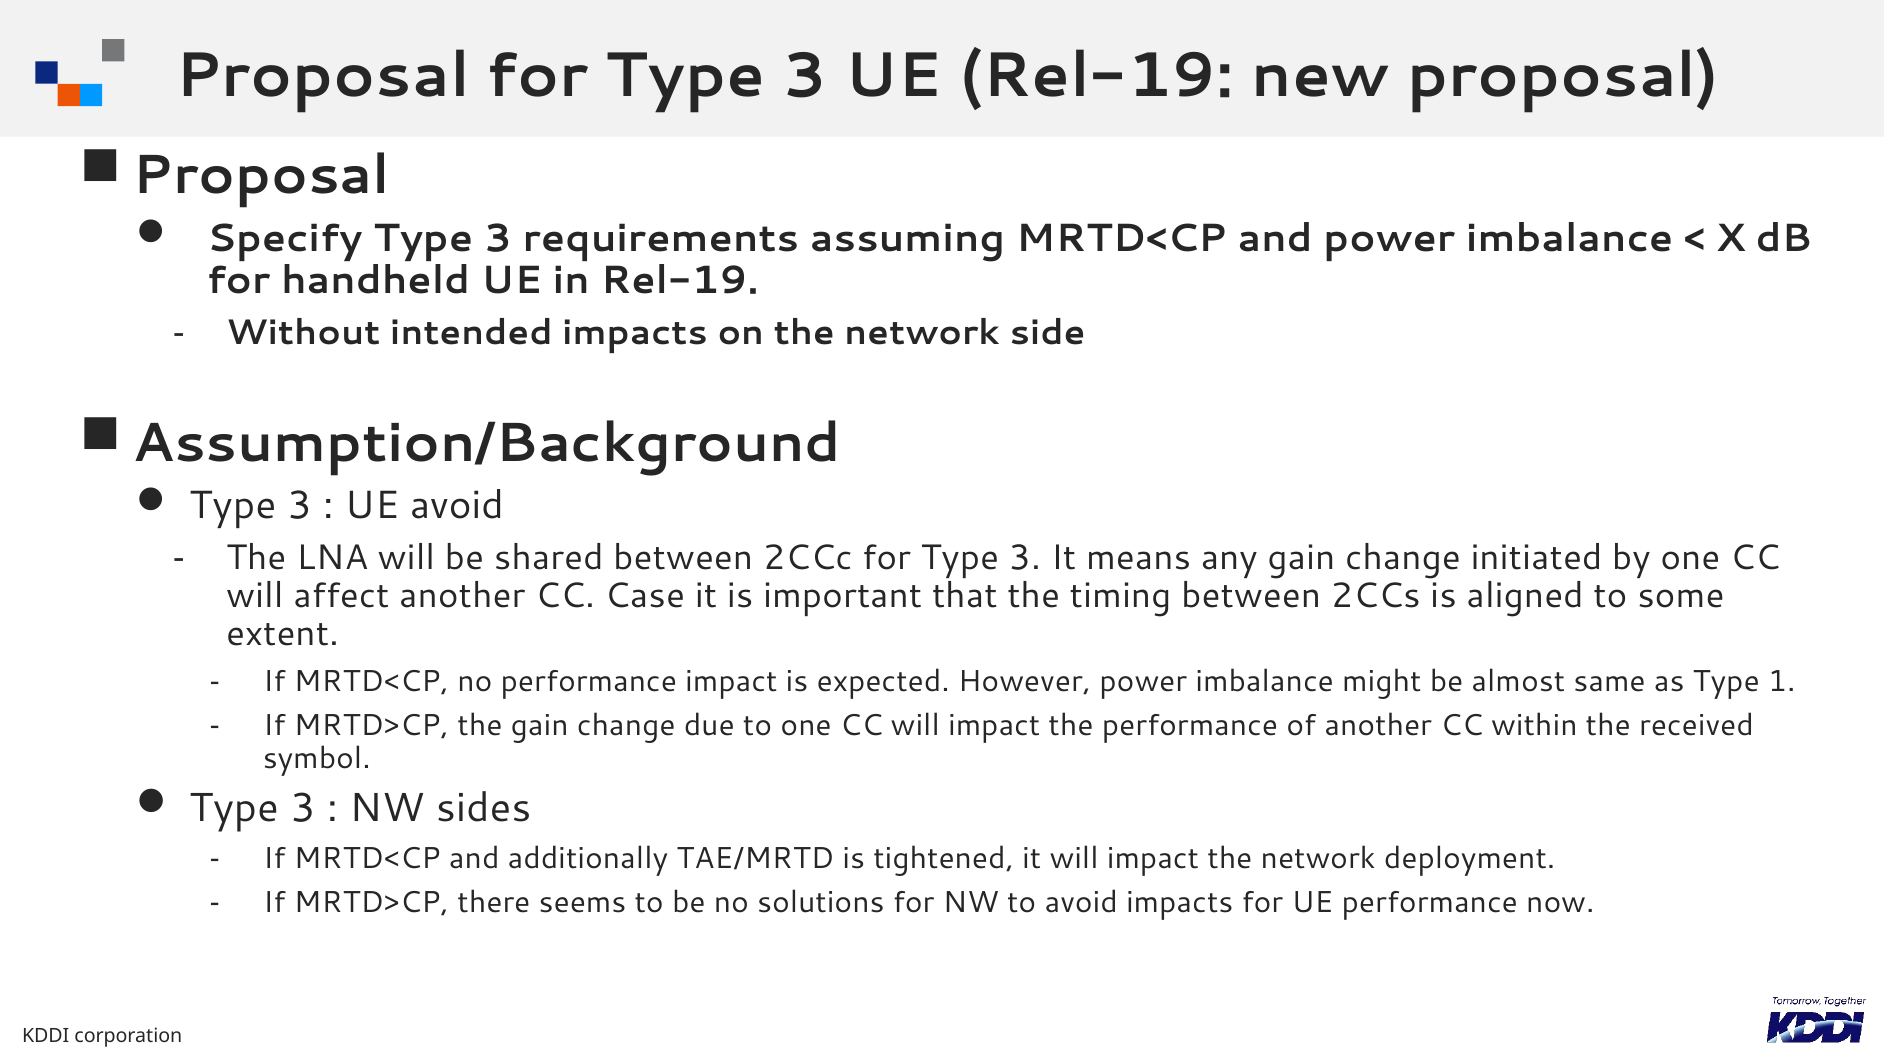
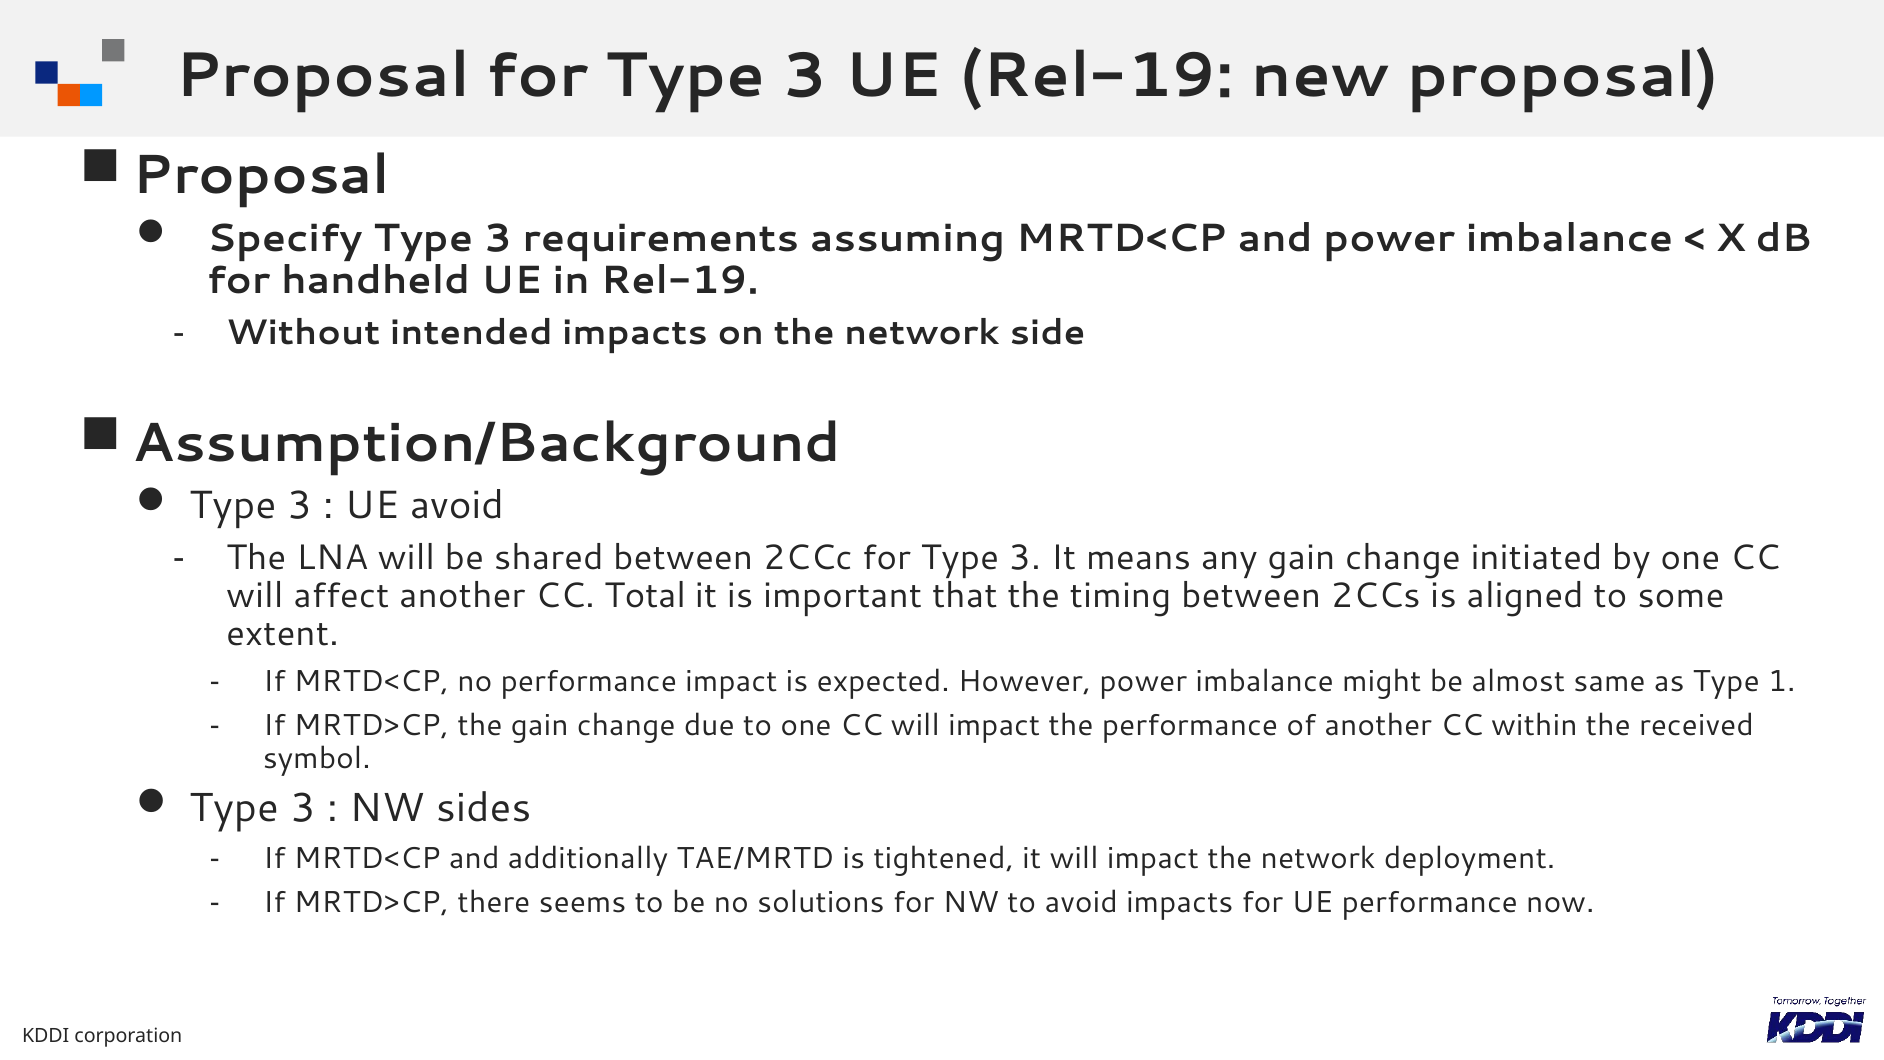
Case: Case -> Total (645, 596)
